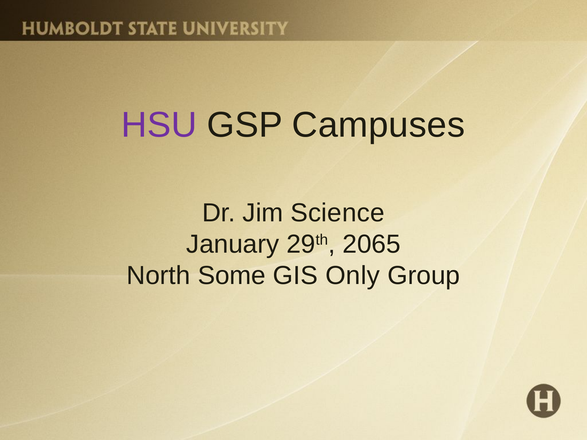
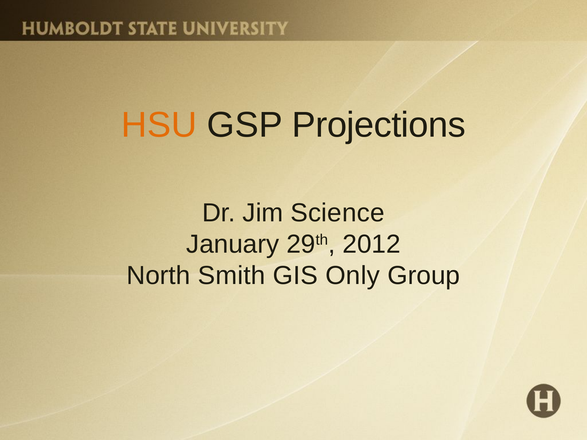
HSU colour: purple -> orange (159, 125)
Campuses: Campuses -> Projections (379, 125)
2065: 2065 -> 2012 (372, 244)
Some: Some -> Smith (232, 276)
